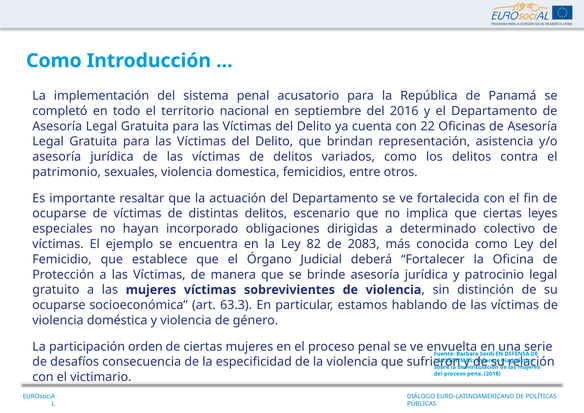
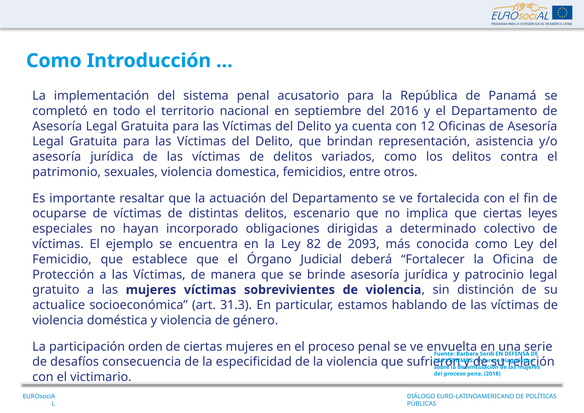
22: 22 -> 12 (428, 126)
2083: 2083 -> 2093 (364, 244)
ocuparse: ocuparse -> actualice (59, 305)
63.3: 63.3 -> 31.3 (236, 305)
